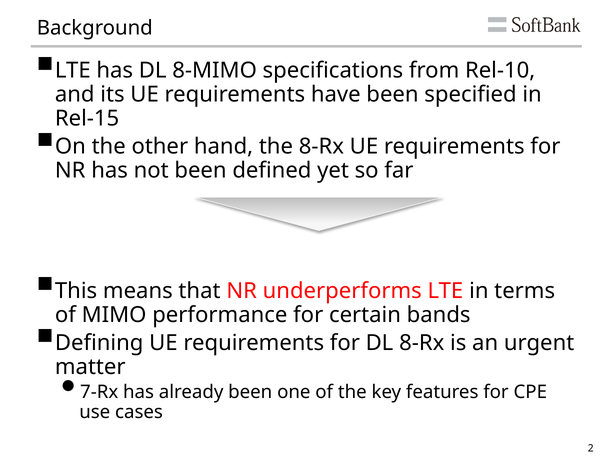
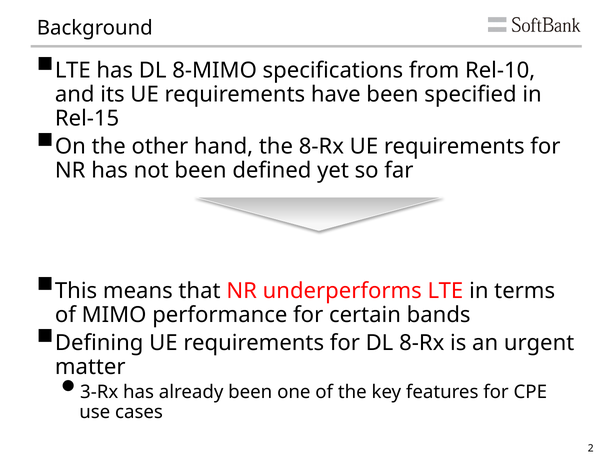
7-Rx: 7-Rx -> 3-Rx (99, 392)
